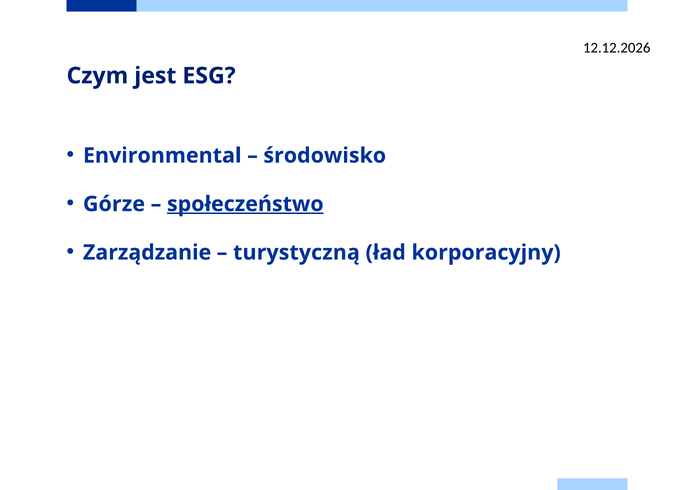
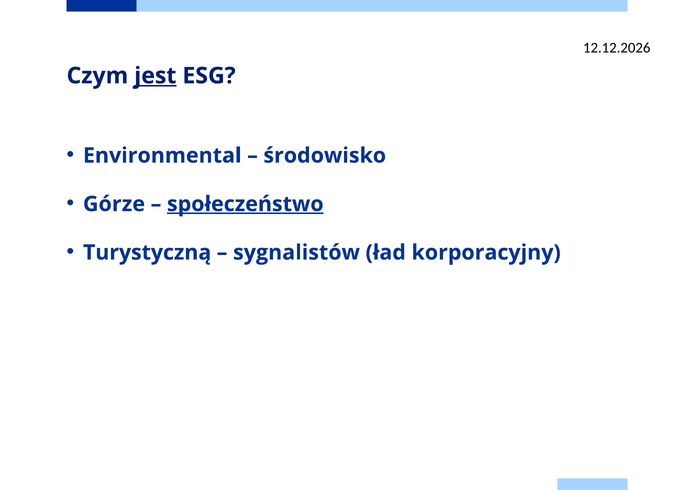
jest underline: none -> present (155, 76)
Zarządzanie: Zarządzanie -> Turystyczną (147, 253)
turystyczną: turystyczną -> sygnalistów (297, 253)
